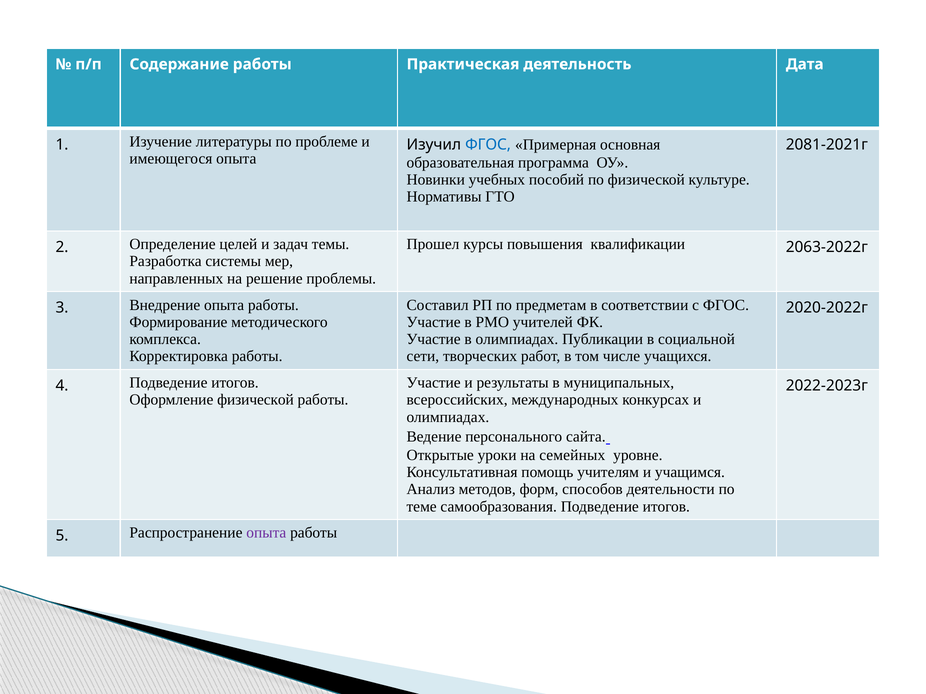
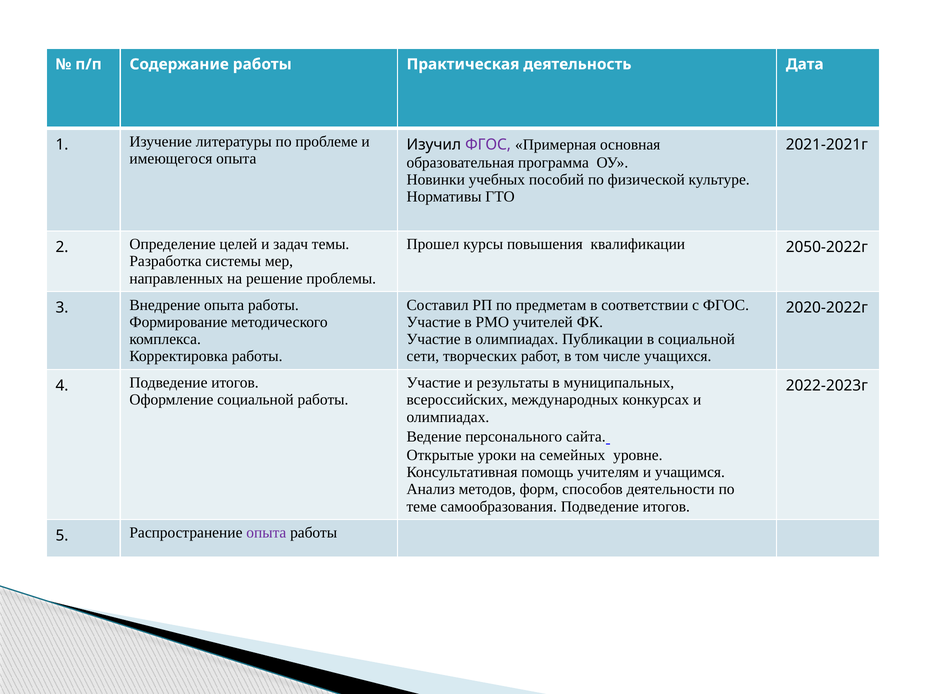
ФГОС colour: blue -> purple (488, 145)
2081-2021г: 2081-2021г -> 2021-2021г (827, 145)
2063-2022г: 2063-2022г -> 2050-2022г (827, 247)
Оформление физической: физической -> социальной (255, 400)
